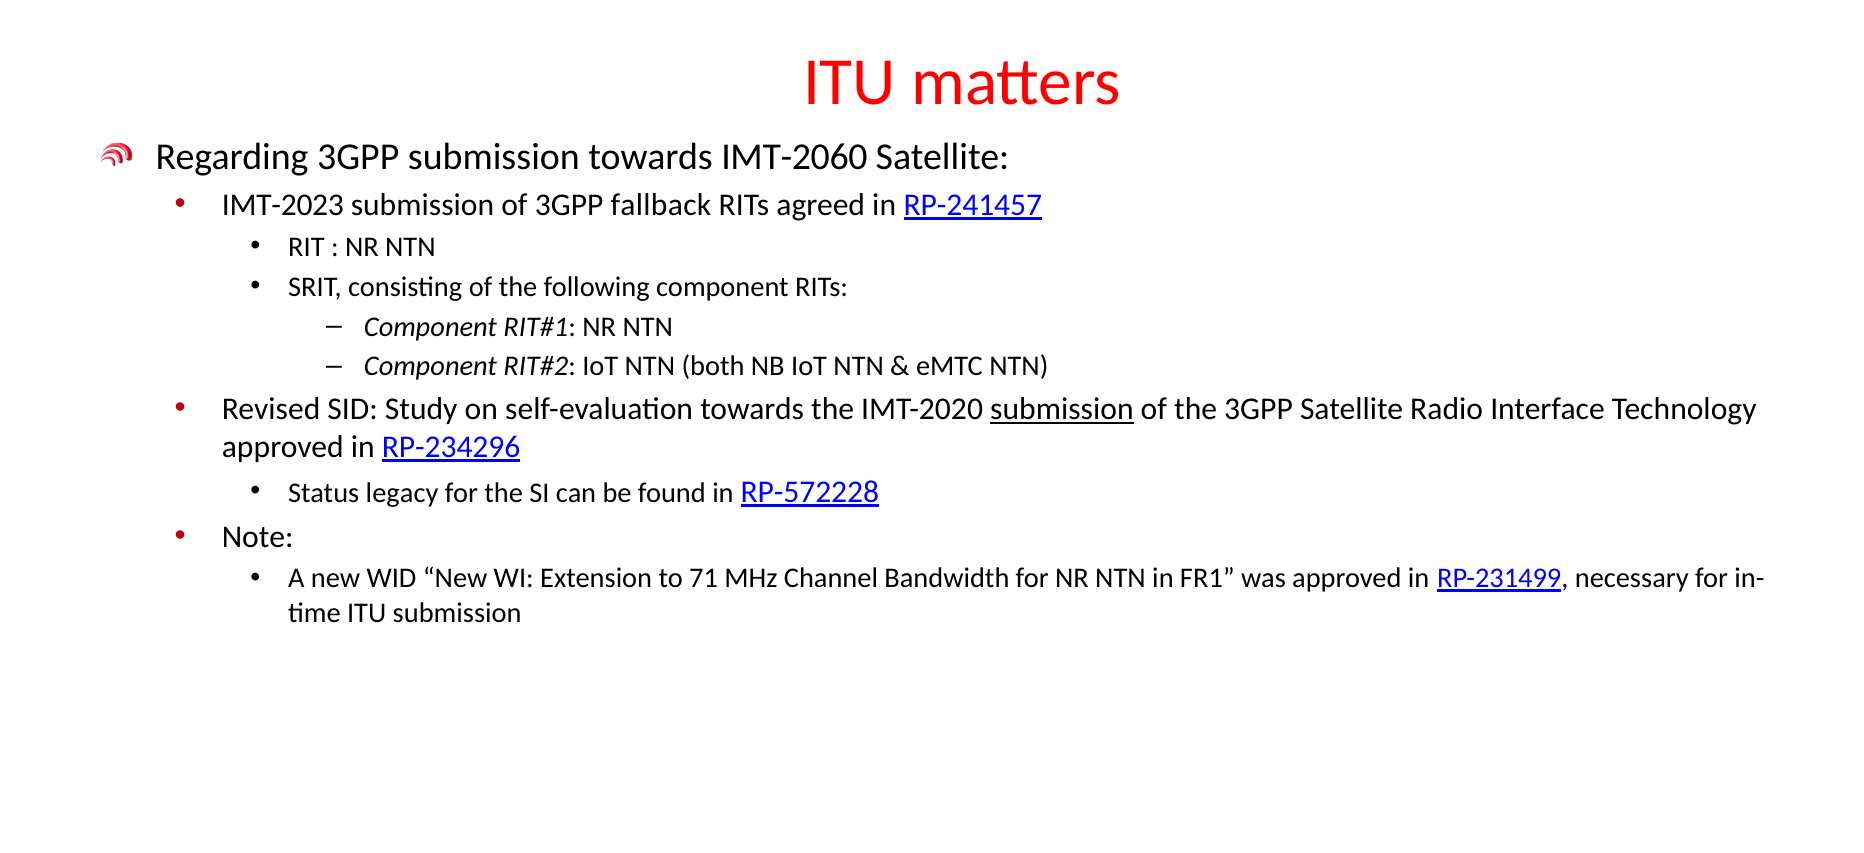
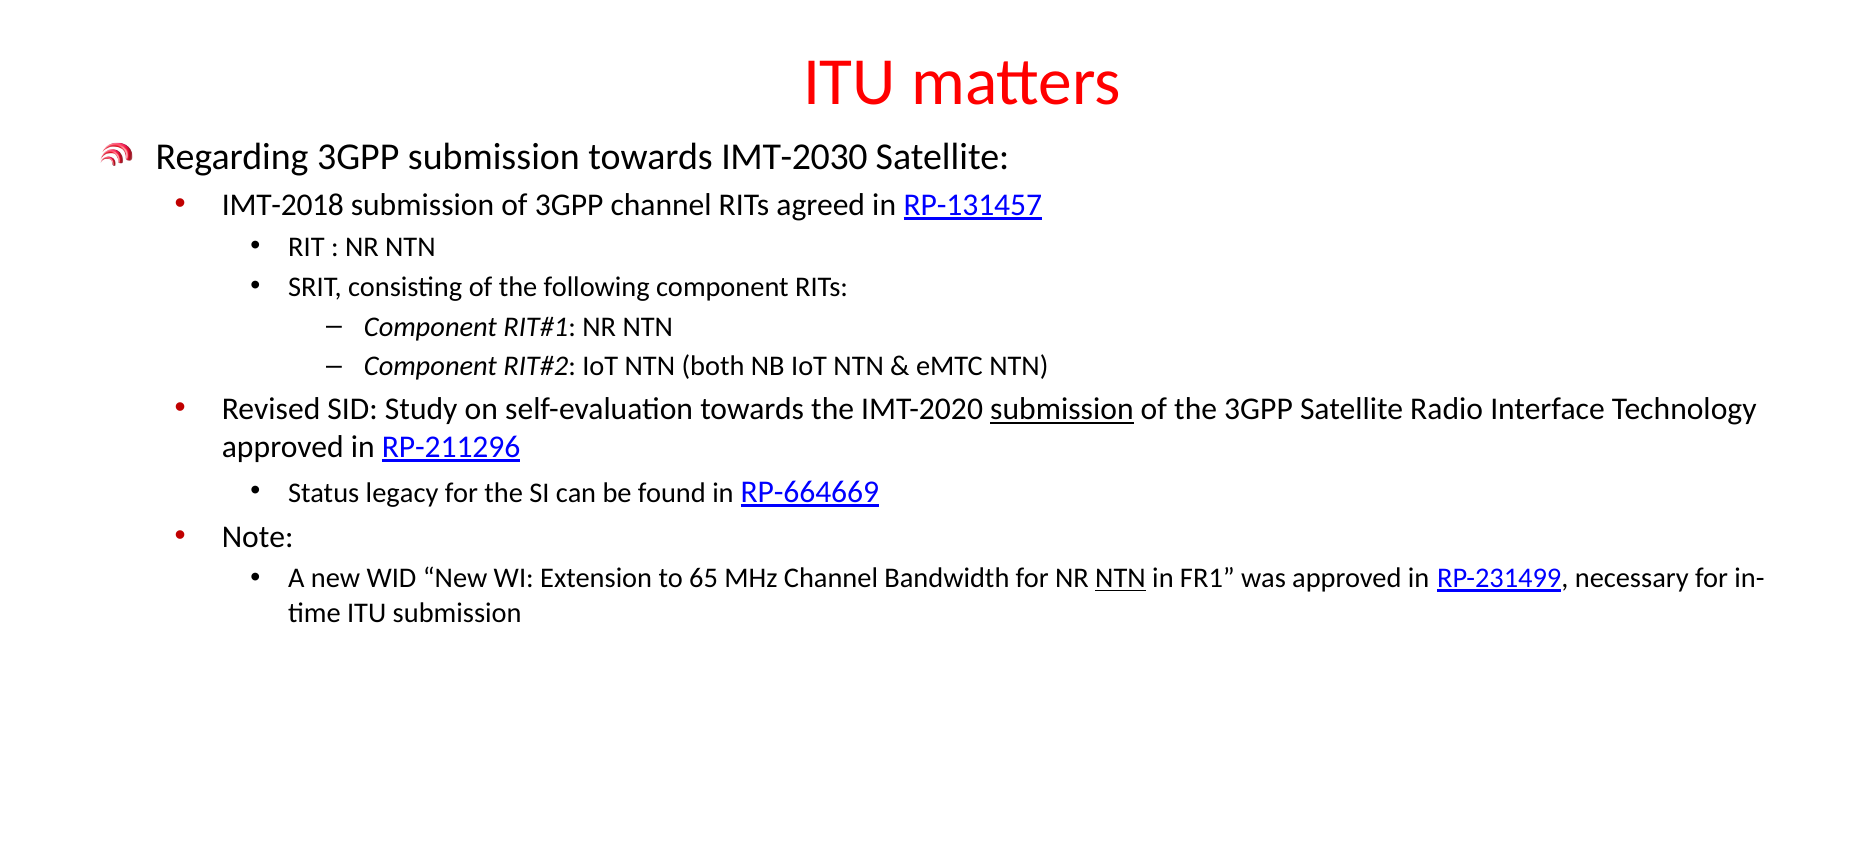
IMT-2060: IMT-2060 -> IMT-2030 (794, 157)
IMT-2023: IMT-2023 -> IMT-2018 (283, 205)
3GPP fallback: fallback -> channel (661, 205)
RP-241457: RP-241457 -> RP-131457 (973, 205)
RP-234296: RP-234296 -> RP-211296 (451, 447)
RP-572228: RP-572228 -> RP-664669 (810, 492)
71: 71 -> 65 (704, 578)
NTN underline: none -> present (1120, 578)
